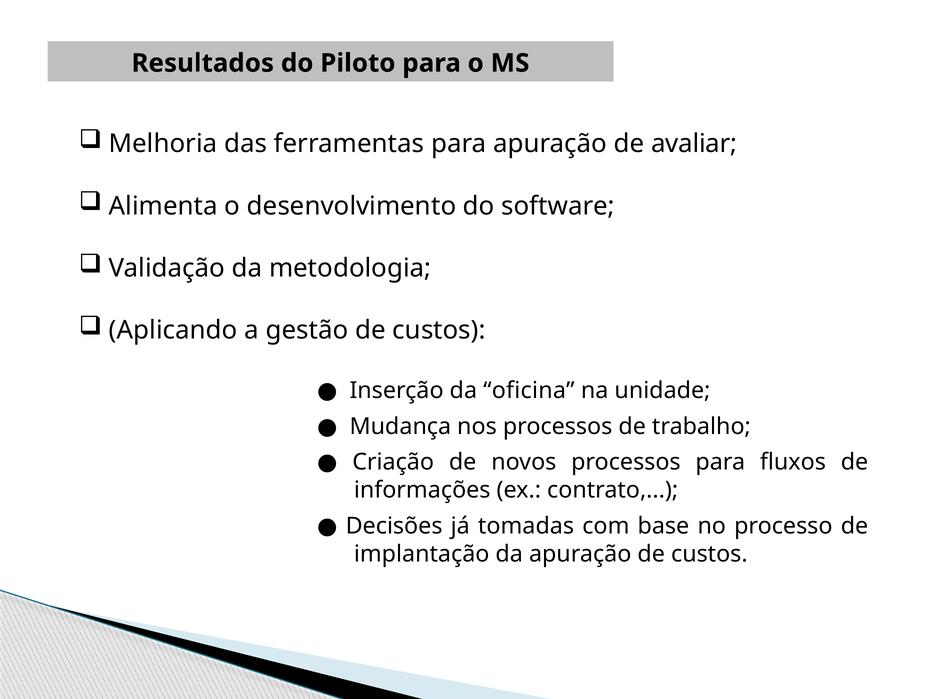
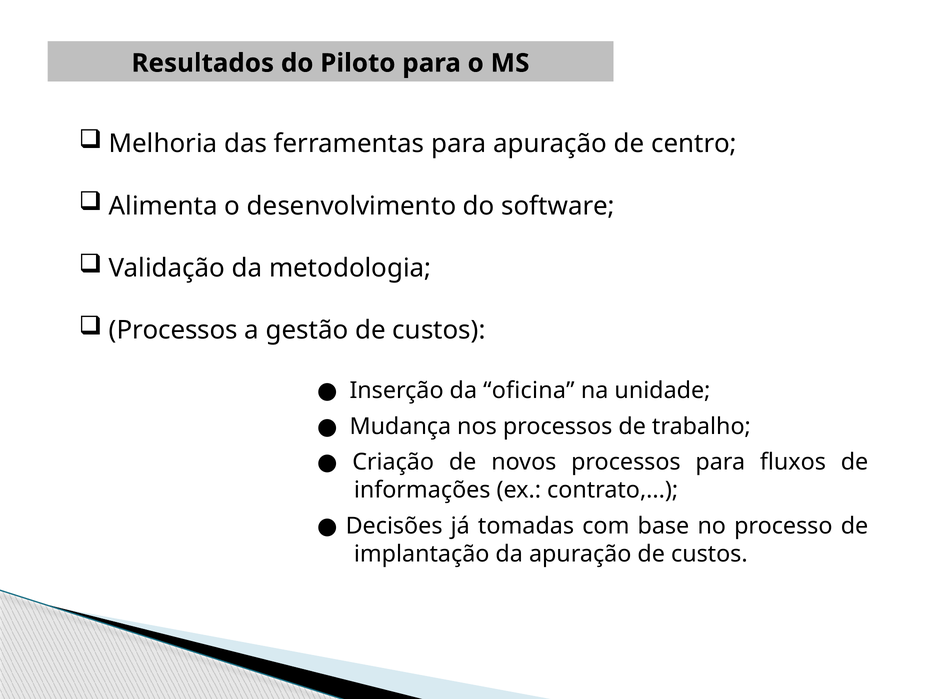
avaliar: avaliar -> centro (694, 144)
Aplicando: Aplicando -> Processos (173, 331)
